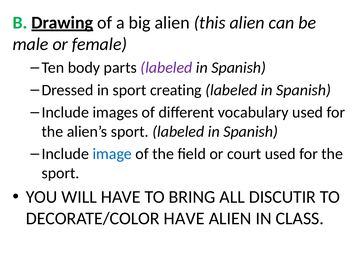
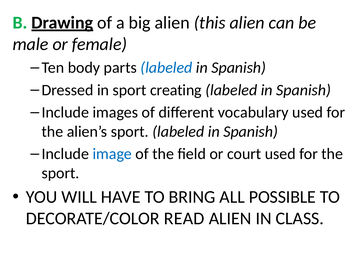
labeled colour: purple -> blue (166, 68)
DISCUTIR: DISCUTIR -> POSSIBLE (282, 197)
DECORATE/COLOR HAVE: HAVE -> READ (184, 218)
